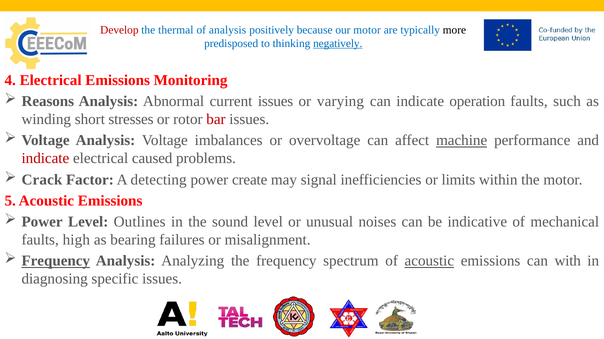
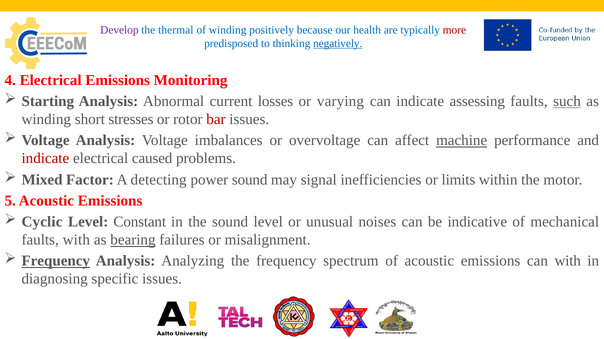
Develop colour: red -> purple (119, 30)
of analysis: analysis -> winding (228, 30)
our motor: motor -> health (367, 30)
more colour: black -> red (454, 30)
Reasons: Reasons -> Starting (48, 101)
current issues: issues -> losses (276, 101)
operation: operation -> assessing (477, 101)
such underline: none -> present (567, 101)
Crack: Crack -> Mixed (42, 180)
power create: create -> sound (250, 180)
Power: Power -> Cyclic (42, 222)
Outlines: Outlines -> Constant (140, 222)
faults high: high -> with (76, 240)
bearing underline: none -> present (133, 240)
acoustic underline: present -> none (429, 261)
